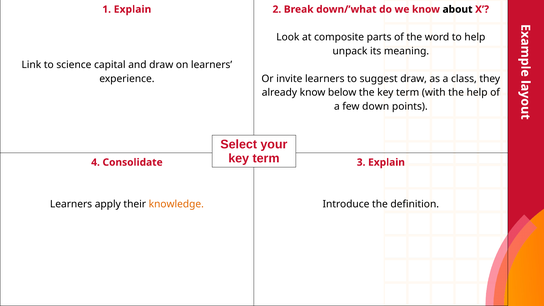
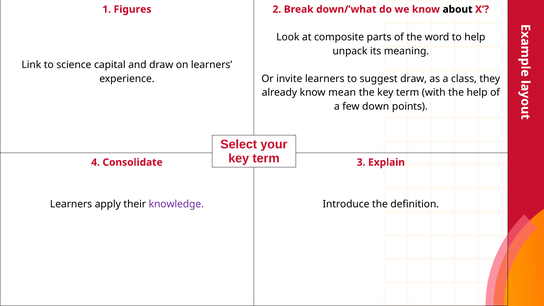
1 Explain: Explain -> Figures (133, 9)
below: below -> mean (342, 93)
knowledge colour: orange -> purple (176, 204)
